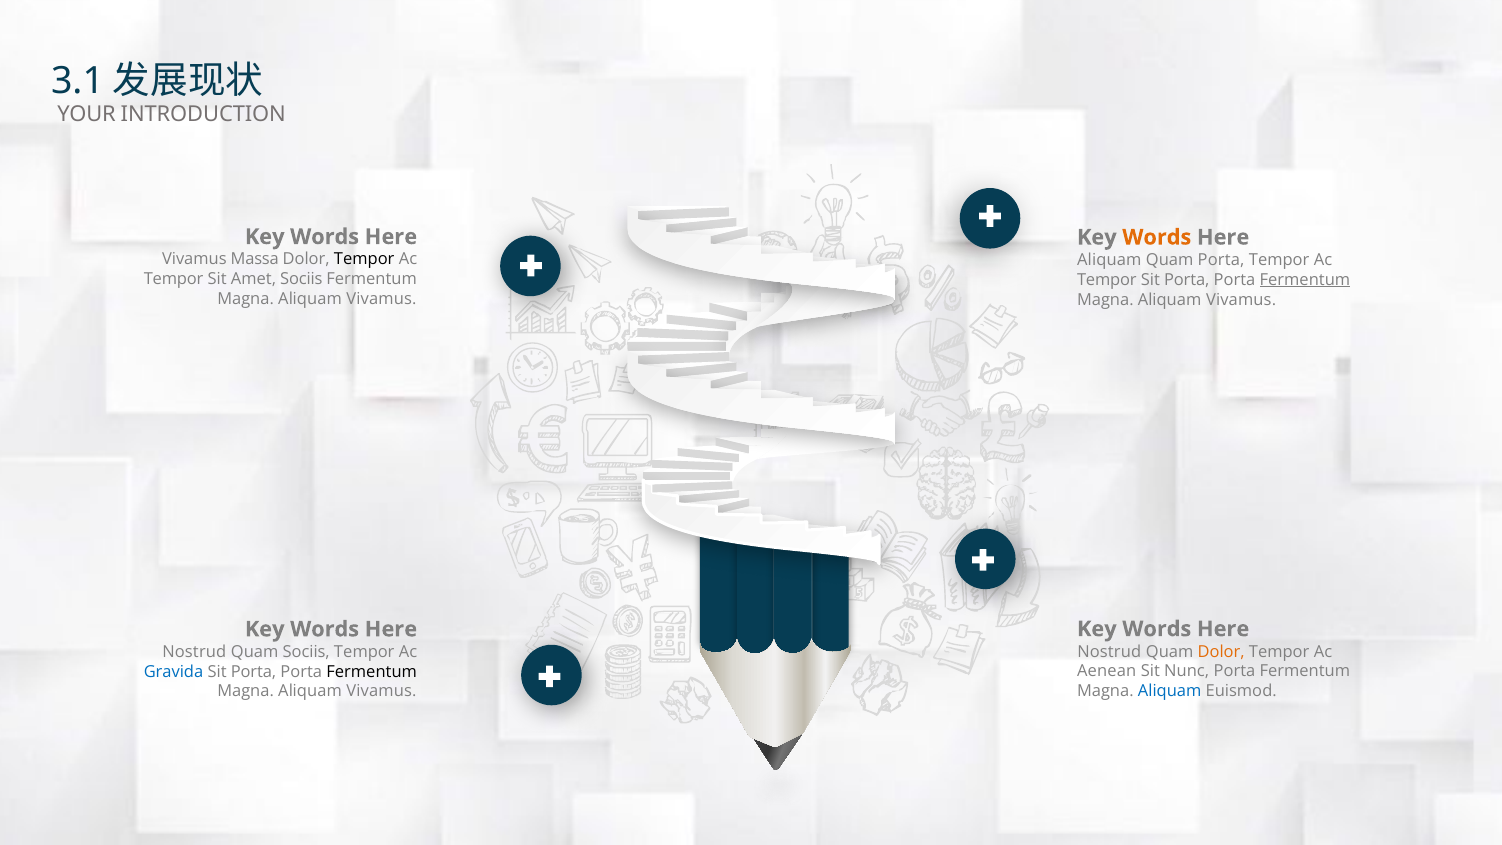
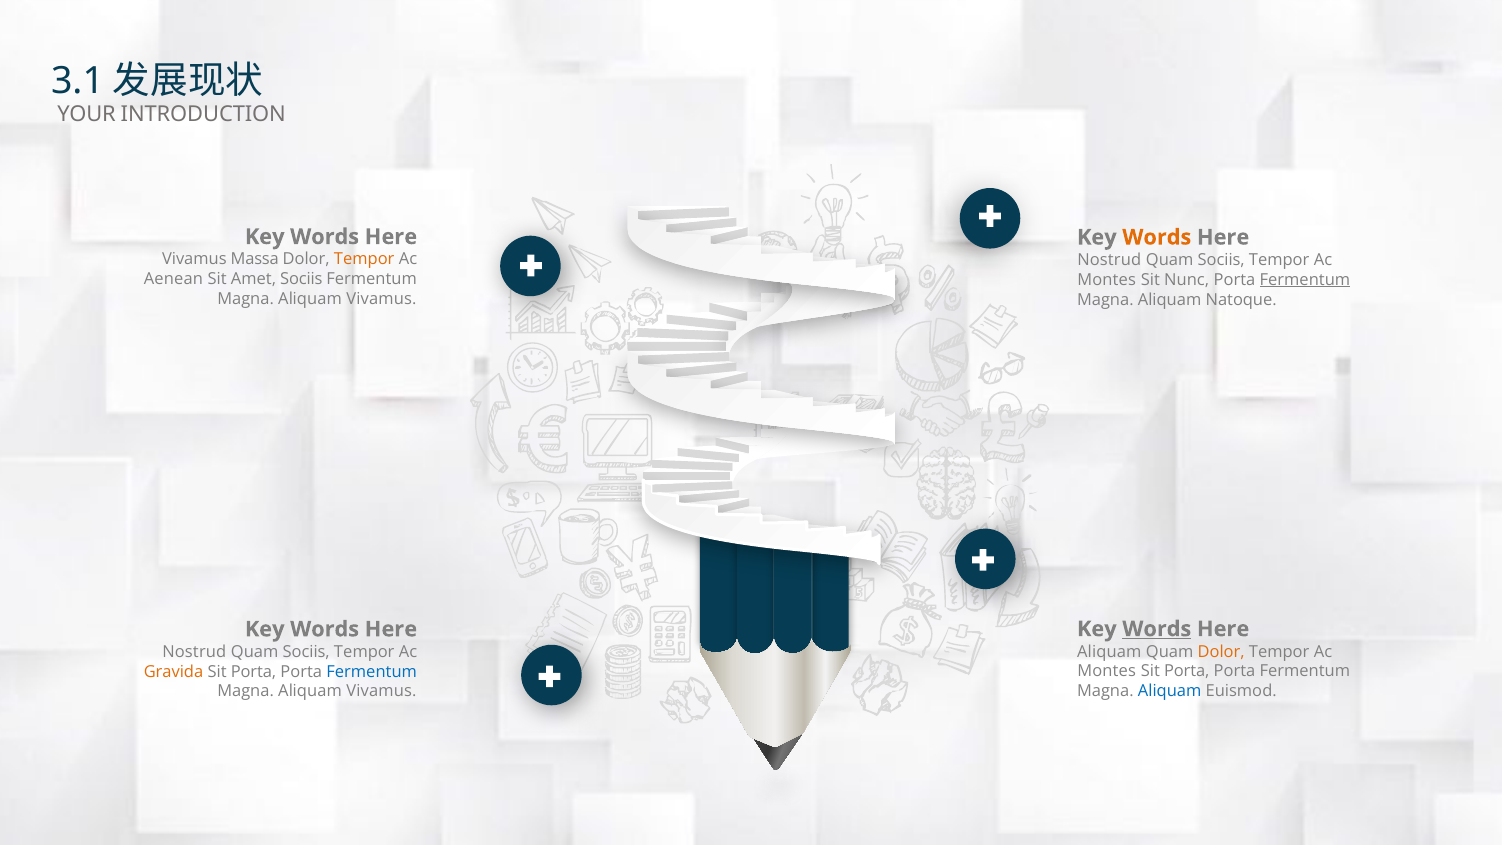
Tempor colour: black -> orange (364, 259)
Aliquam: Aliquam -> Nostrud (1109, 260)
Porta: Porta -> Sociis (1221, 260)
Tempor: Tempor -> Aenean (173, 279)
Tempor: Tempor -> Montes (1107, 280)
Porta: Porta -> Nunc (1187, 280)
Vivamus: Vivamus -> Natoque (1241, 300)
Words underline: none -> present (1157, 629)
Nostrud: Nostrud -> Aliquam (1109, 652)
Gravida colour: blue -> orange (173, 672)
Fermentum colour: black -> blue (372, 672)
Aenean: Aenean -> Montes (1107, 671)
Nunc: Nunc -> Porta (1187, 671)
